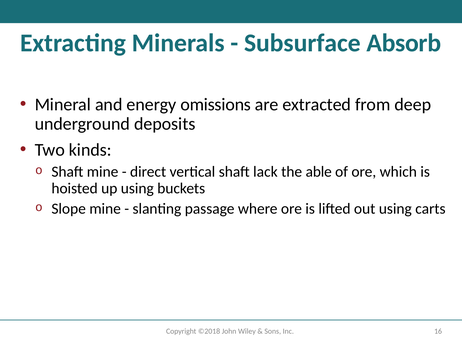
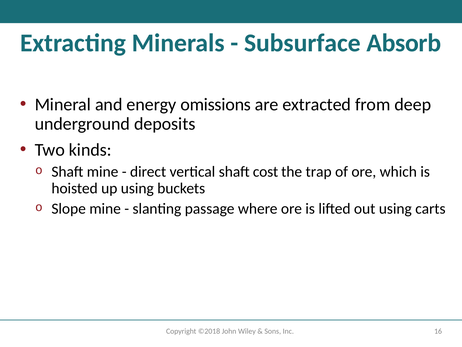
lack: lack -> cost (266, 171)
able: able -> trap (319, 171)
